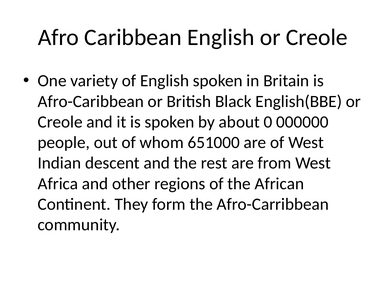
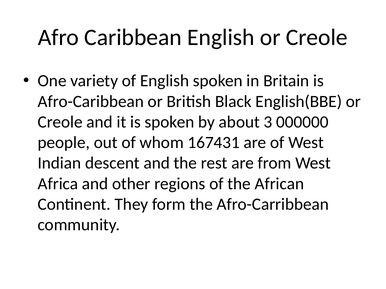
0: 0 -> 3 (268, 122)
651000: 651000 -> 167431 (214, 143)
